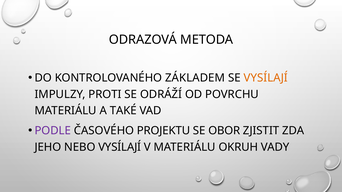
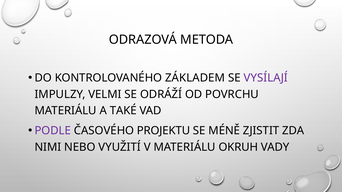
VYSÍLAJÍ colour: orange -> purple (266, 78)
PROTI: PROTI -> VELMI (105, 94)
OBOR: OBOR -> MÉNĚ (224, 131)
JEHO: JEHO -> NIMI (48, 147)
NEBO VYSÍLAJÍ: VYSÍLAJÍ -> VYUŽITÍ (120, 147)
